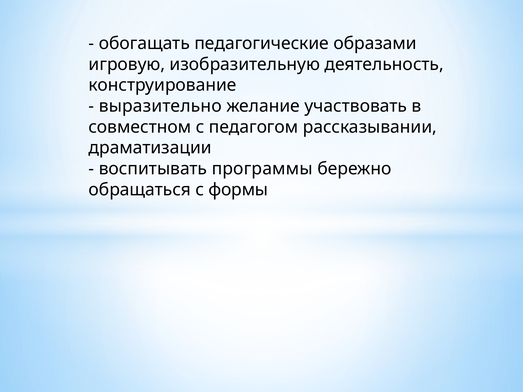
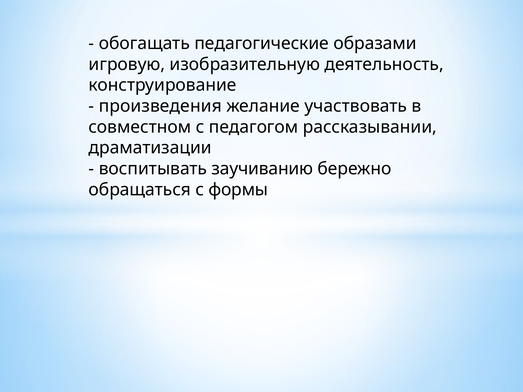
выразительно: выразительно -> произведения (160, 106)
программы: программы -> заучиванию (262, 169)
